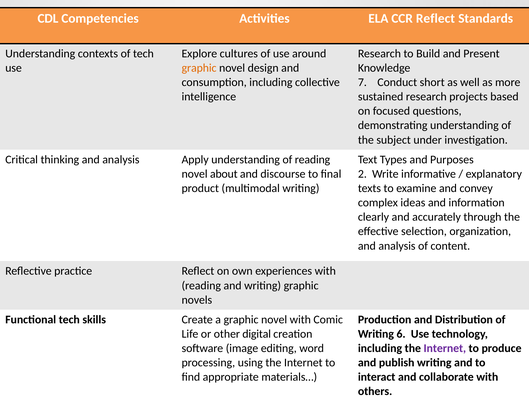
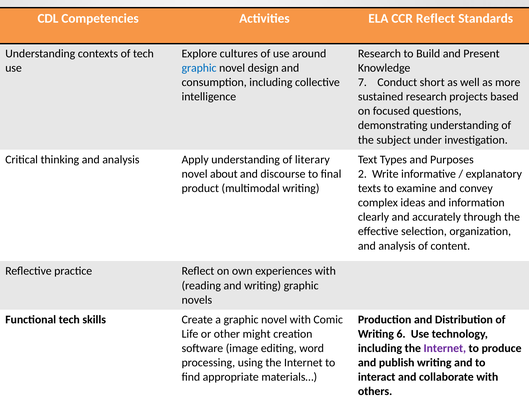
graphic colour: orange -> blue (199, 68)
of reading: reading -> literary (312, 159)
digital: digital -> might (257, 334)
